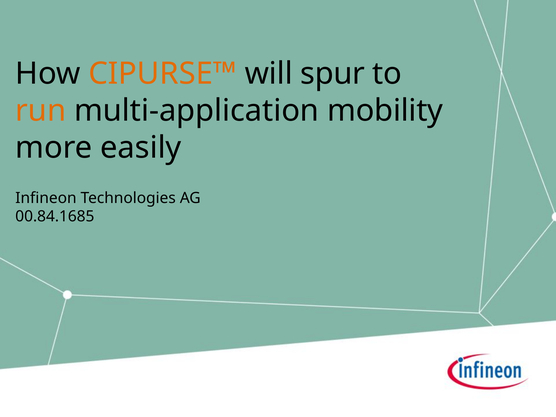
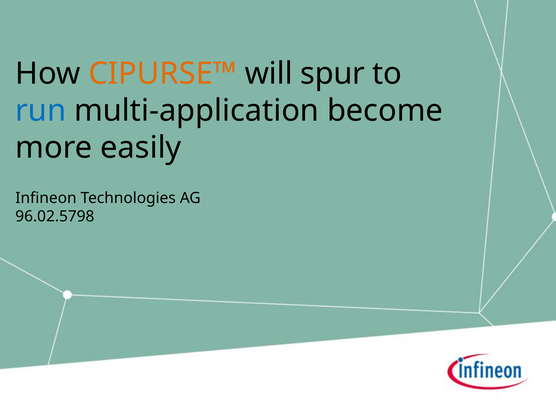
run colour: orange -> blue (41, 111)
mobility: mobility -> become (385, 111)
00.84.1685: 00.84.1685 -> 96.02.5798 (55, 217)
